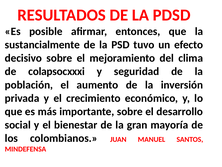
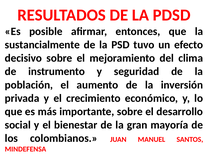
colapsocxxxi: colapsocxxxi -> instrumento (57, 71)
